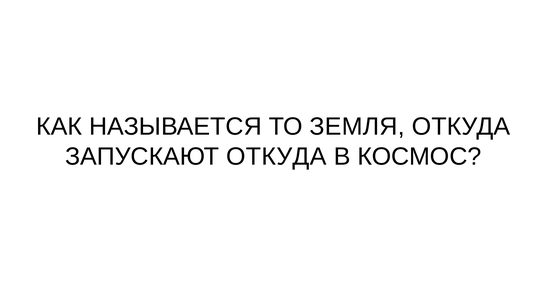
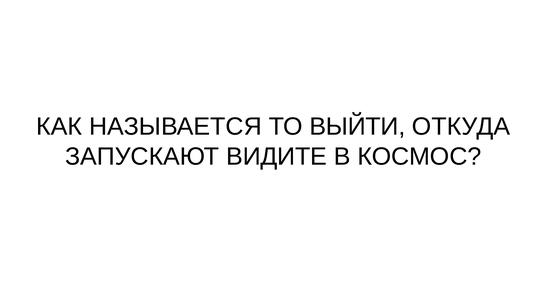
ЗЕМЛЯ: ЗЕМЛЯ -> ВЫЙТИ (357, 127)
ЗАПУСКАЮТ ОТКУДА: ОТКУДА -> ВИДИТЕ (277, 157)
